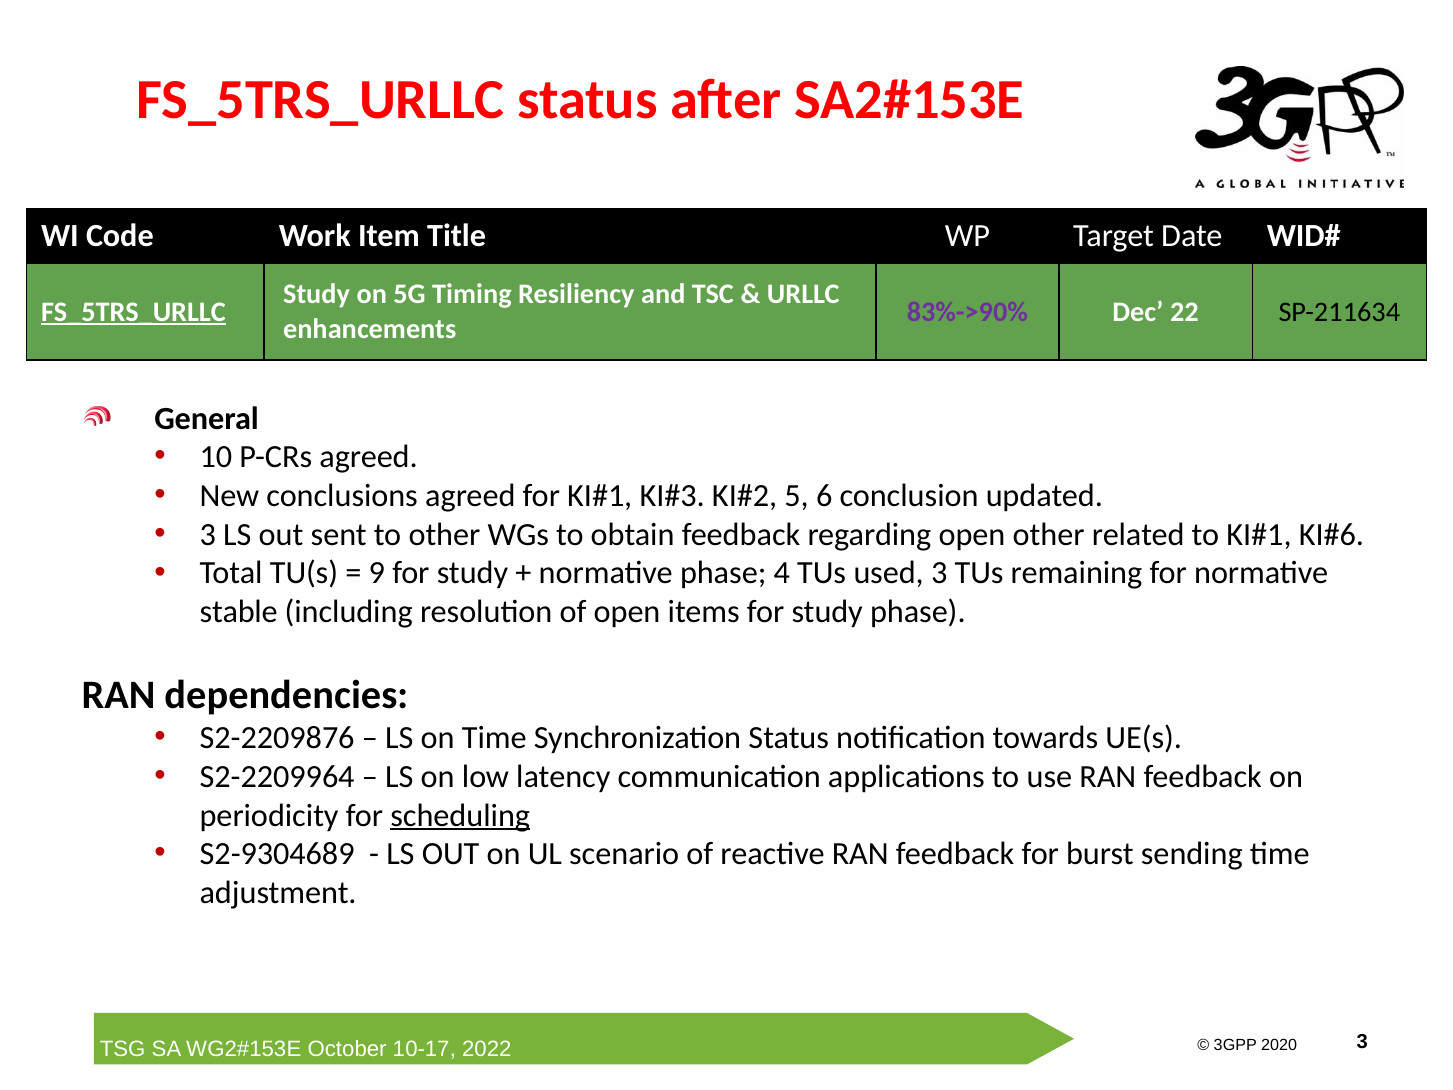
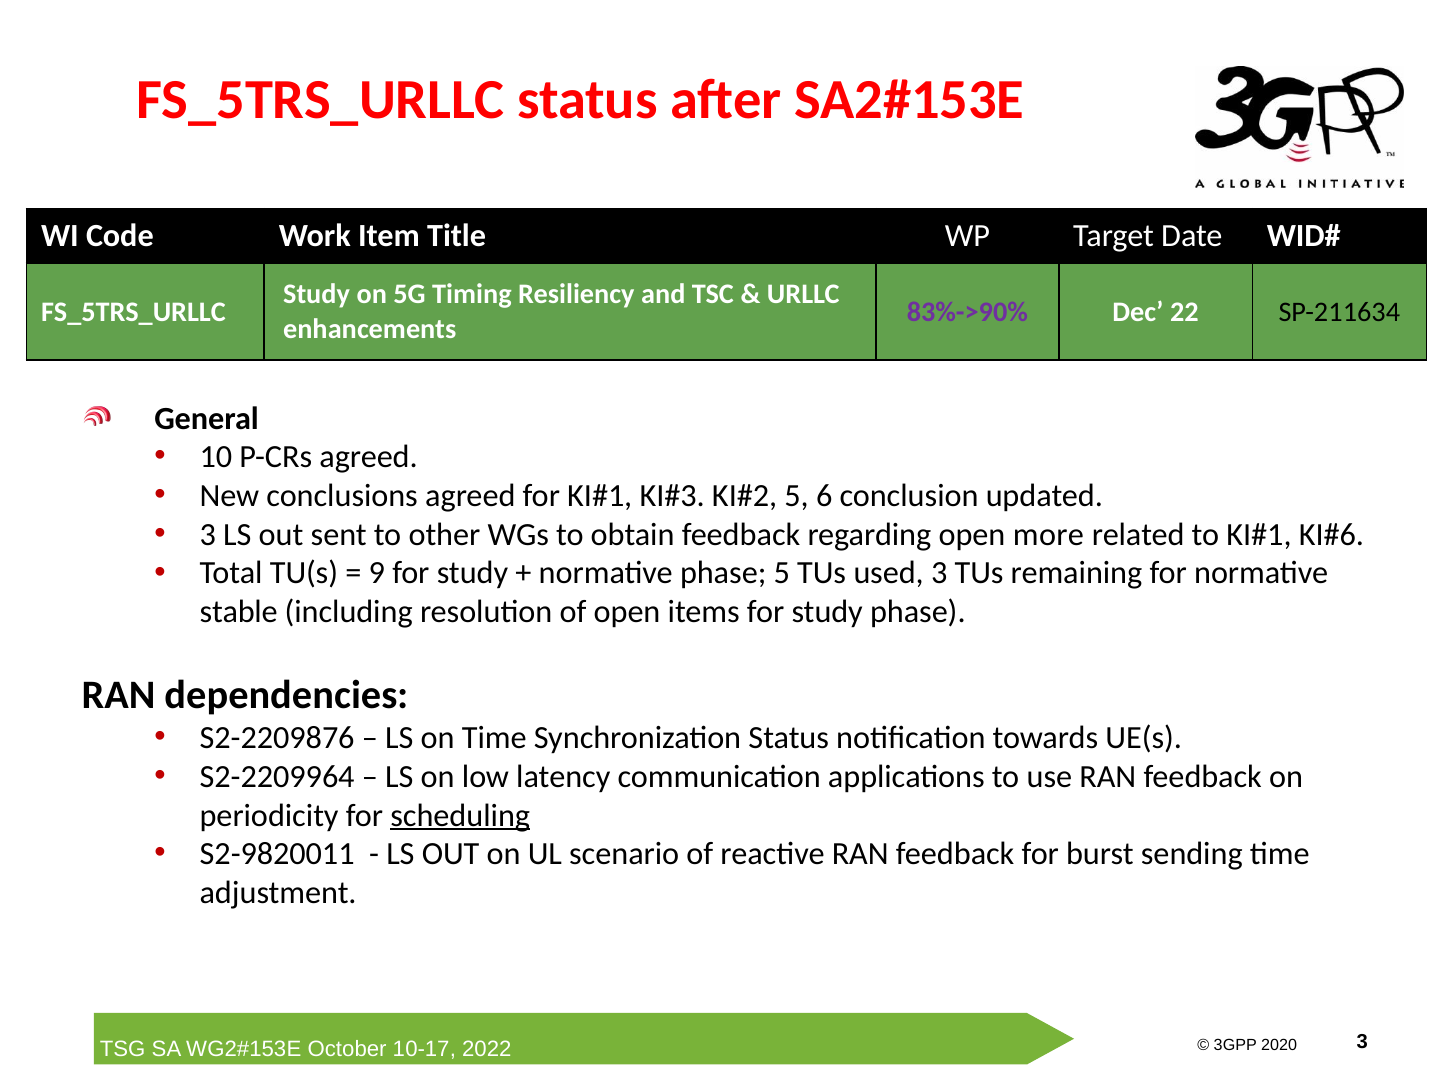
FS_5TRS_URLLC underline: present -> none (133, 312)
open other: other -> more (1048, 534)
phase 4: 4 -> 5 (782, 573)
S2-9304689: S2-9304689 -> S2-9820011 (277, 854)
